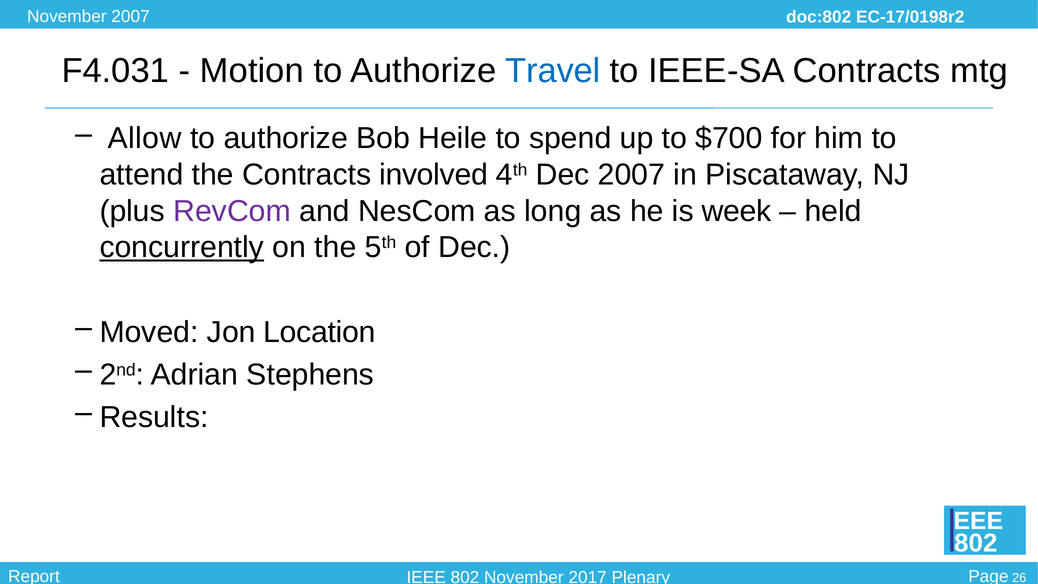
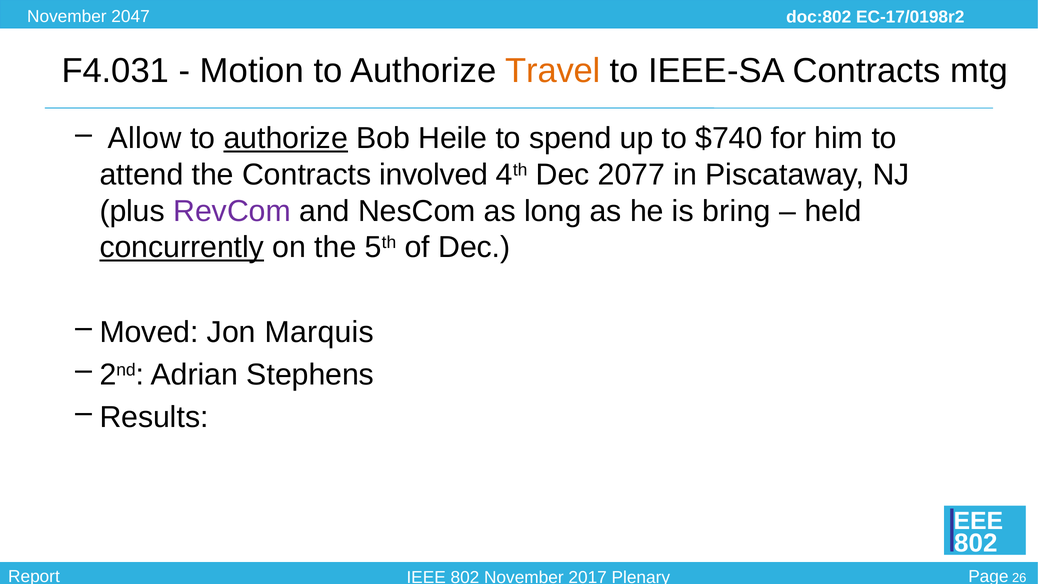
2007: 2007 -> 2047 (131, 17)
Travel colour: blue -> orange (553, 71)
authorize underline: none -> present (286, 138)
$700: $700 -> $740 (729, 138)
Dec 2007: 2007 -> 2077 (631, 175)
week: week -> bring (736, 211)
Location: Location -> Marquis (319, 332)
